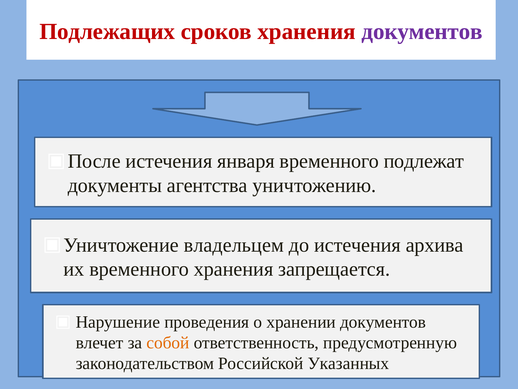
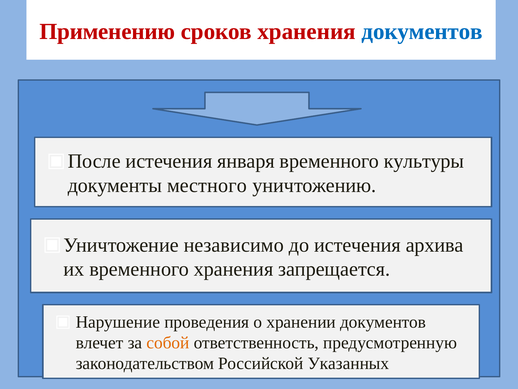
Подлежащих: Подлежащих -> Применению (107, 31)
документов colour: purple -> blue (422, 31)
подлежат: подлежат -> культуры (424, 161)
агентства: агентства -> местного (207, 185)
владельцем: владельцем -> независимо (234, 245)
